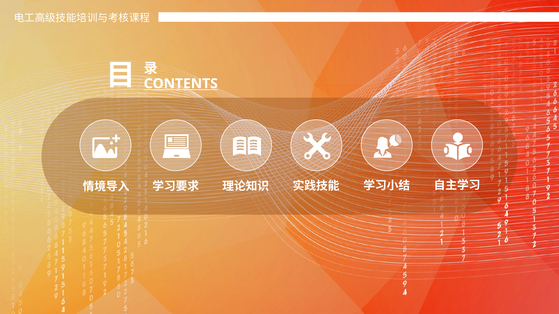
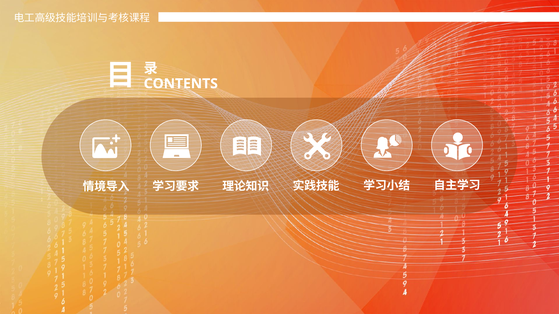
CONTENTS underline: present -> none (181, 84)
